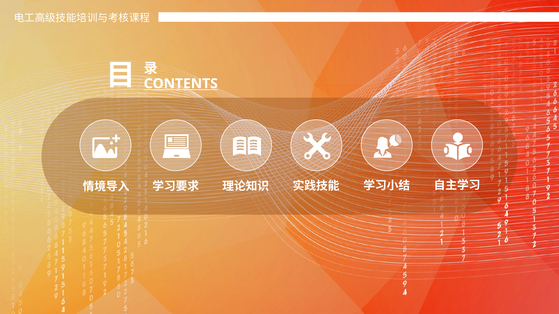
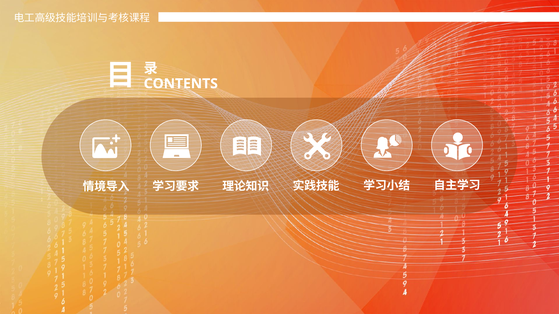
CONTENTS underline: present -> none (181, 84)
